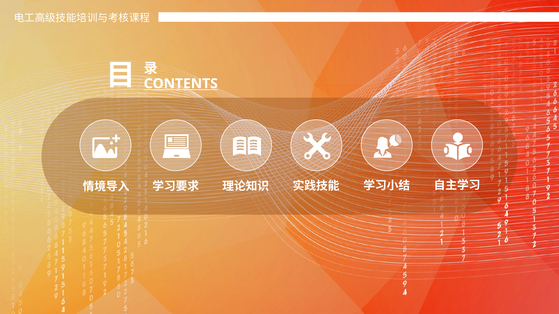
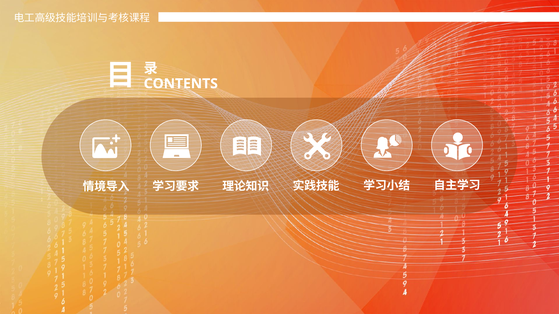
CONTENTS underline: present -> none (181, 84)
